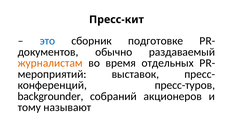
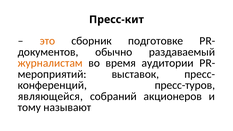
это colour: blue -> orange (47, 41)
отдельных: отдельных -> аудитории (168, 63)
backgrounder: backgrounder -> являющейся (50, 96)
